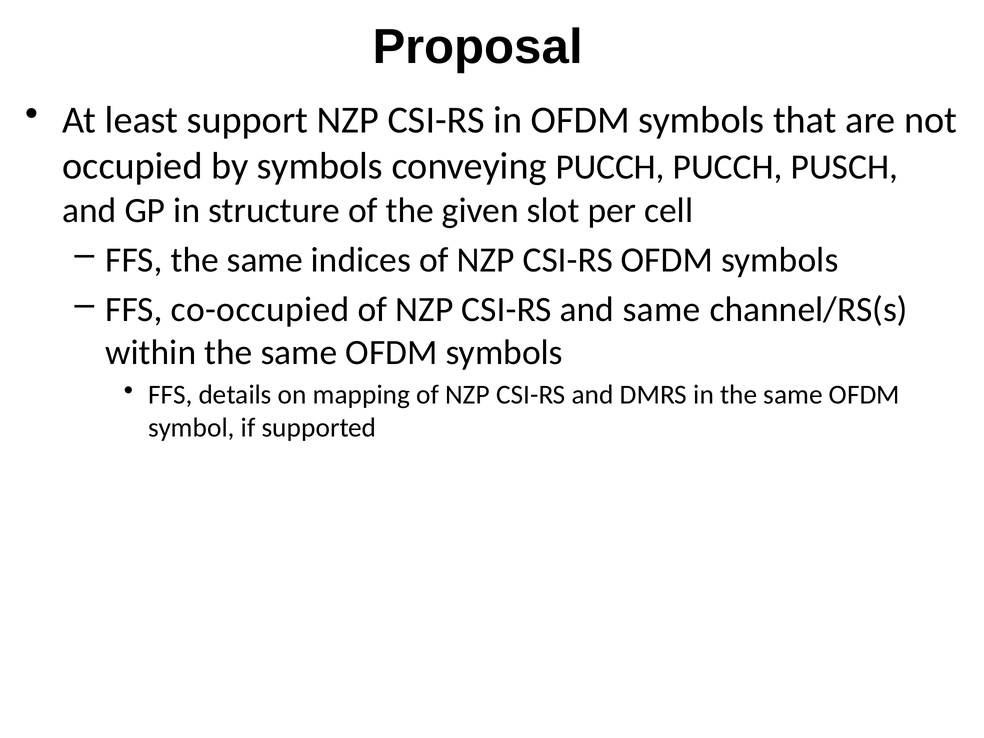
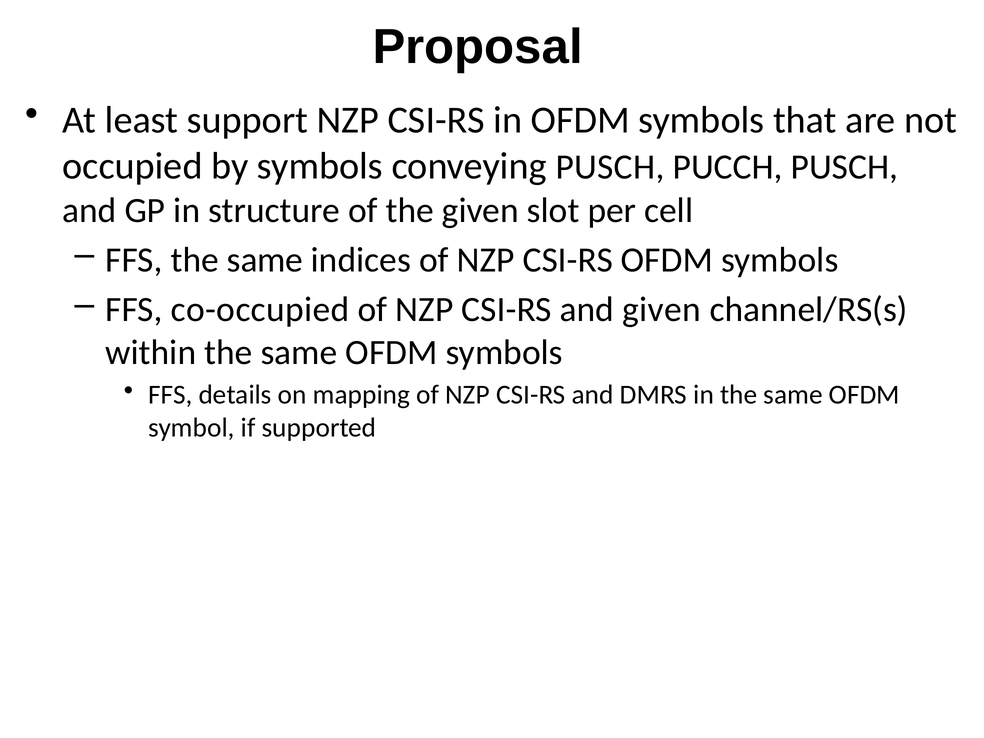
conveying PUCCH: PUCCH -> PUSCH (610, 167)
and same: same -> given (662, 310)
